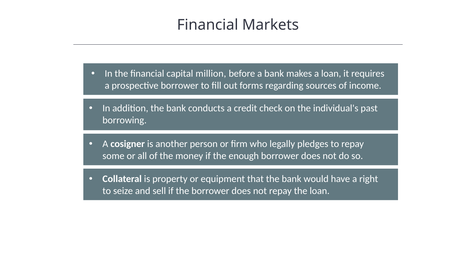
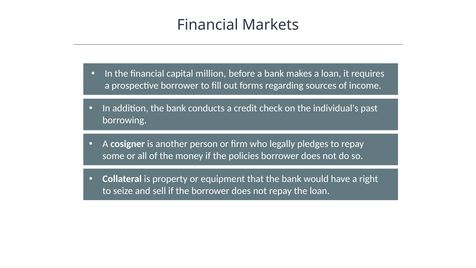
enough: enough -> policies (244, 156)
